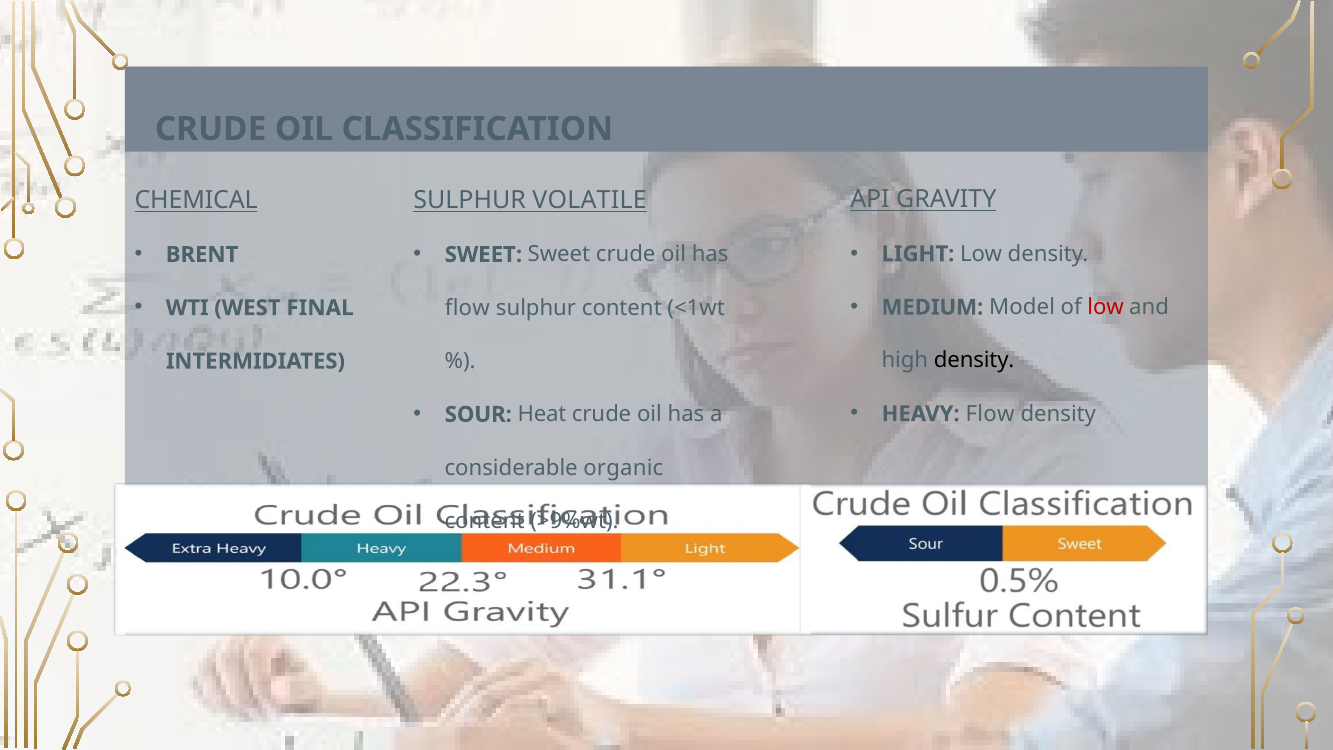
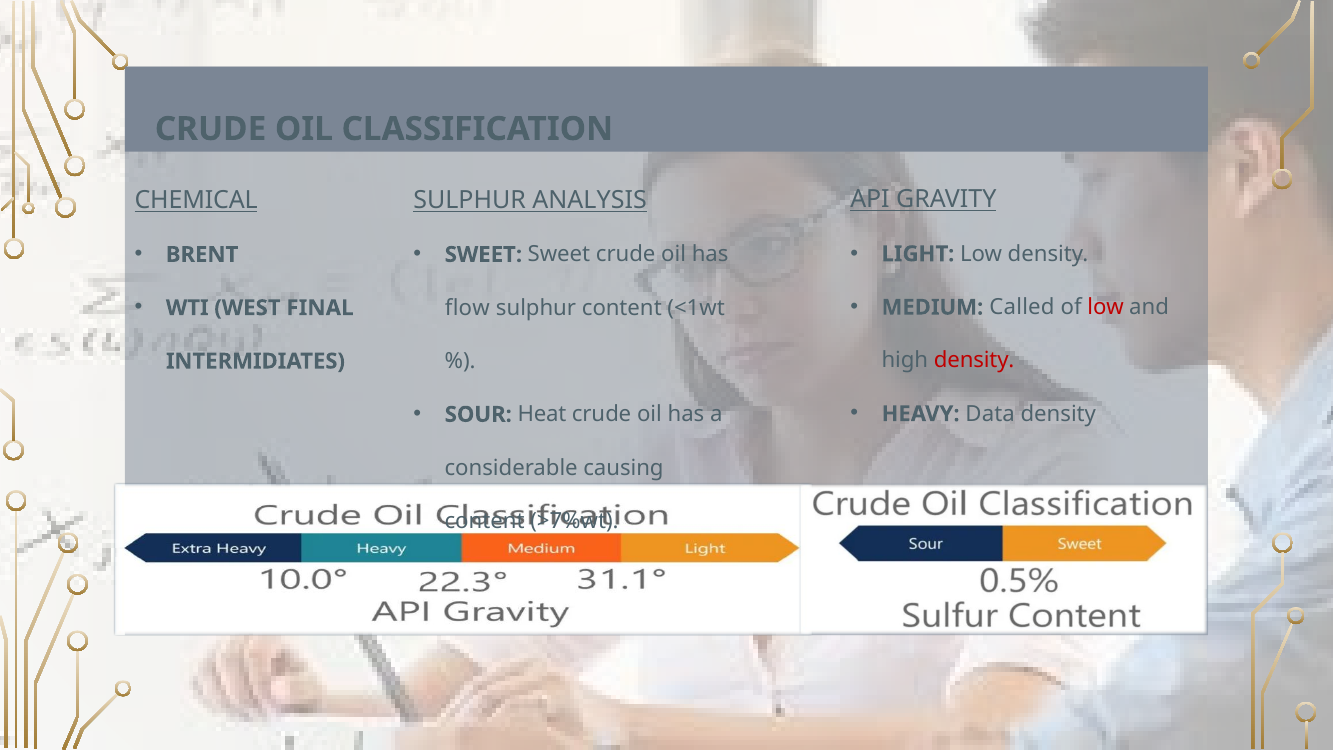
VOLATILE: VOLATILE -> ANALYSIS (590, 200)
Model: Model -> Called (1022, 307)
density colour: black -> red (974, 360)
HEAVY Flow: Flow -> Data (990, 414)
organic: organic -> causing (623, 468)
>9%wt: >9%wt -> >7%wt (574, 521)
